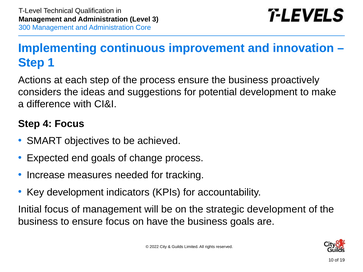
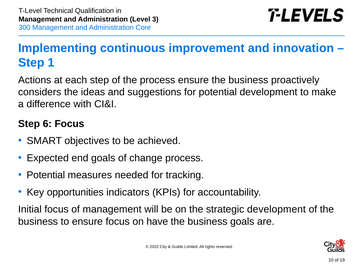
4: 4 -> 6 (47, 124)
Increase: Increase -> Potential (46, 175)
Key development: development -> opportunities (75, 192)
